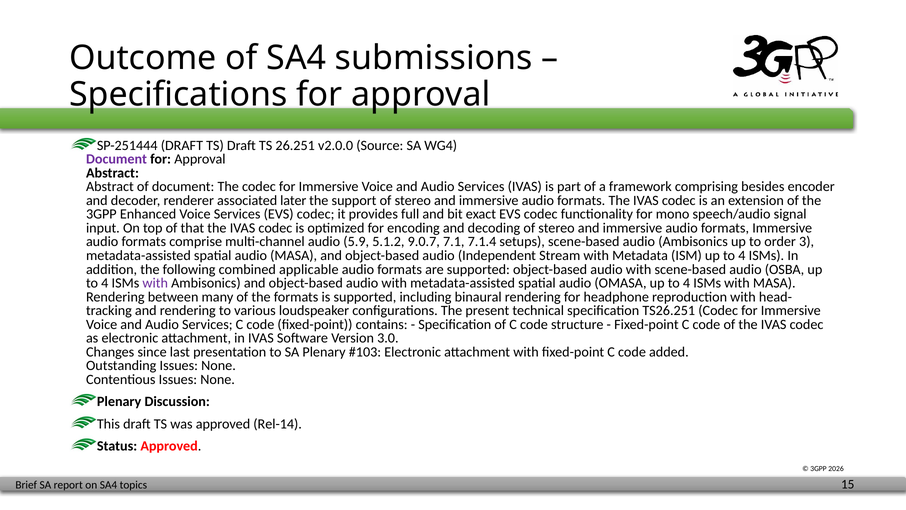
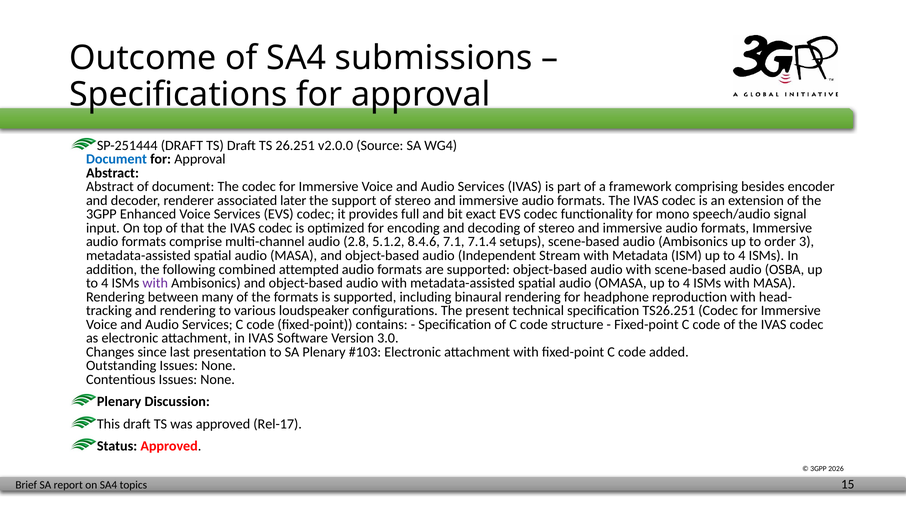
Document colour: purple -> blue (117, 159)
5.9: 5.9 -> 2.8 (356, 242)
9.0.7: 9.0.7 -> 8.4.6 (424, 242)
applicable: applicable -> attempted (309, 269)
Rel-14: Rel-14 -> Rel-17 (278, 424)
